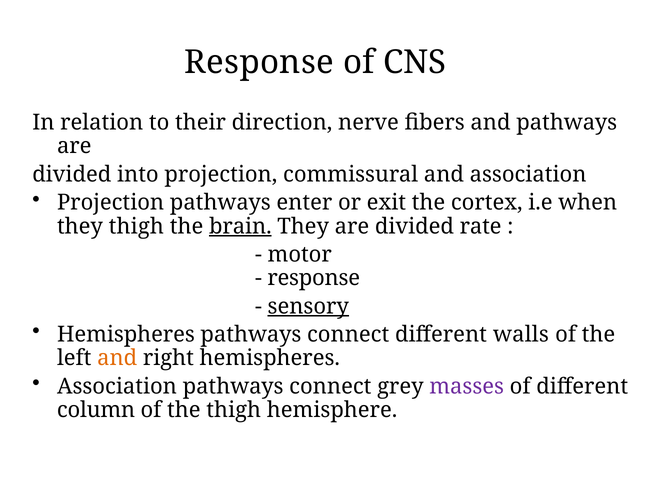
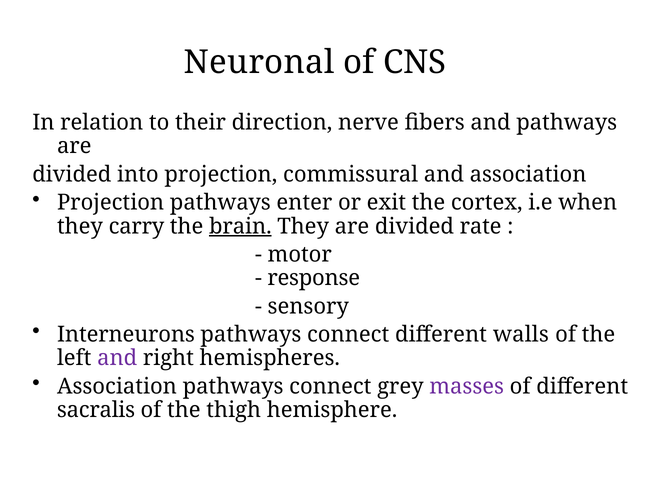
Response: Response -> Neuronal (259, 62)
they thigh: thigh -> carry (136, 226)
sensory underline: present -> none (308, 306)
Hemispheres: Hemispheres -> Interneurons (126, 334)
and colour: orange -> purple (117, 358)
column: column -> sacralis (96, 410)
